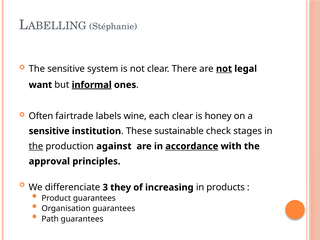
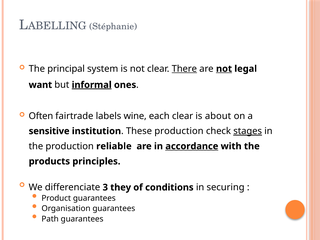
The sensitive: sensitive -> principal (66, 69)
There underline: none -> present (184, 69)
honey: honey -> about (218, 116)
These sustainable: sustainable -> production (179, 131)
stages underline: none -> present (248, 131)
the underline: present -> none (36, 146)
against: against -> reliable (114, 146)
approval: approval -> products (49, 161)
increasing: increasing -> conditions (169, 187)
products: products -> securing (226, 187)
